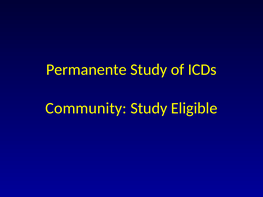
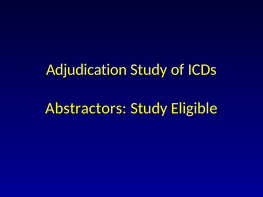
Permanente: Permanente -> Adjudication (86, 70)
Community: Community -> Abstractors (86, 108)
